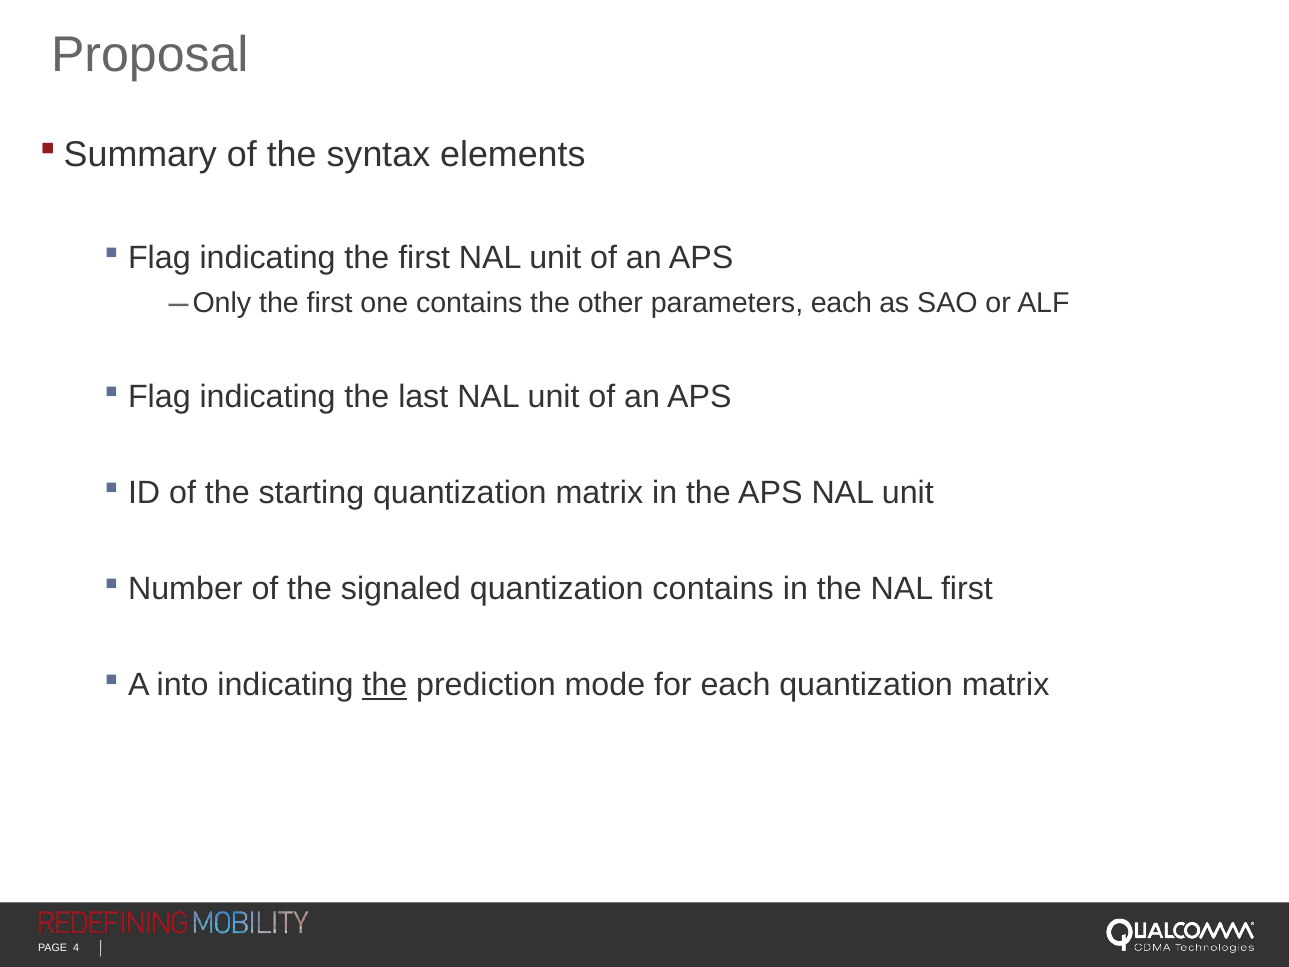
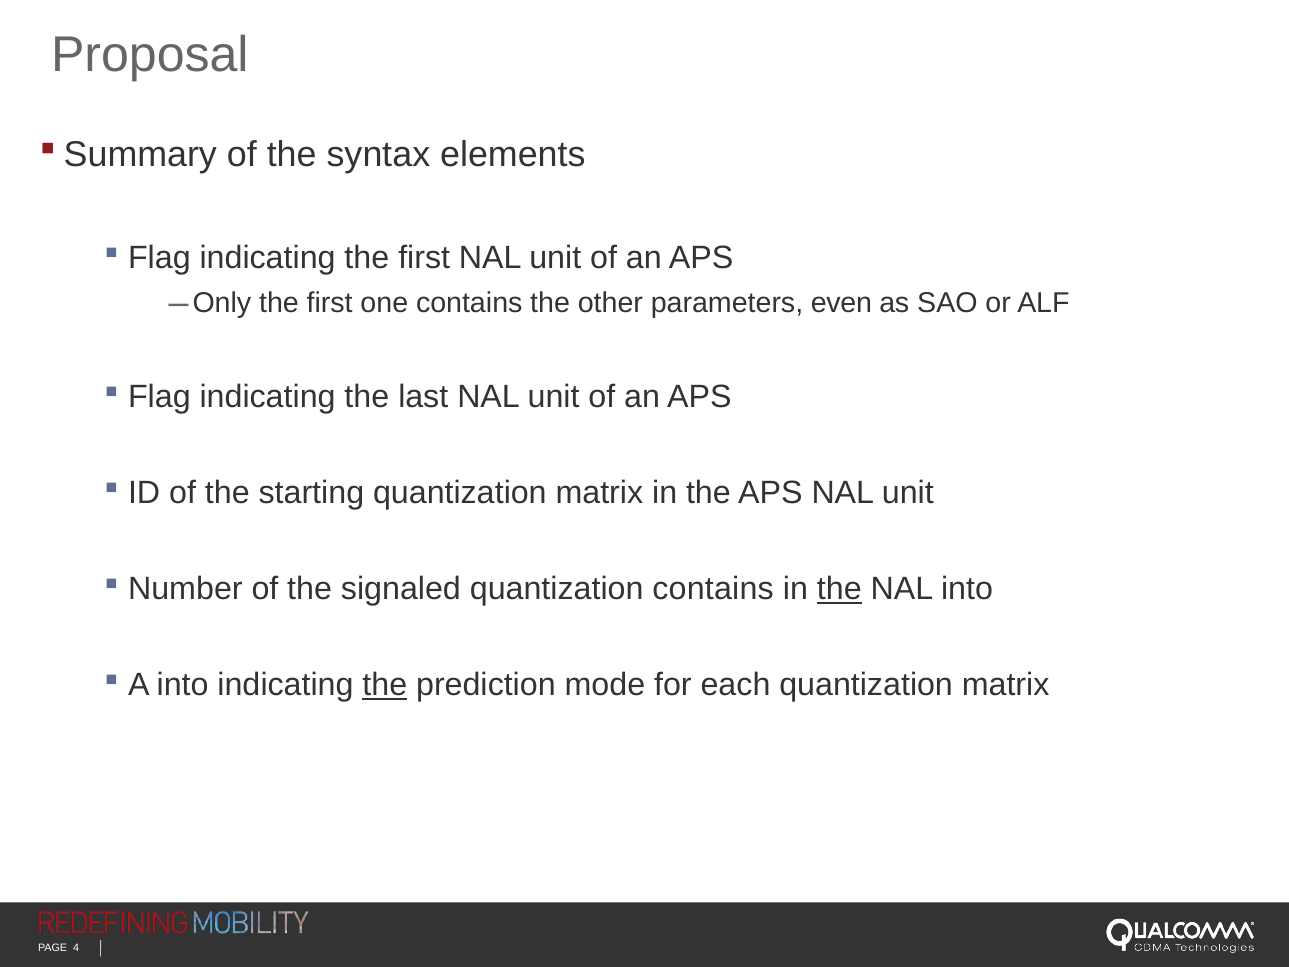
parameters each: each -> even (841, 303)
the underline: none -> present (839, 589)
NAL first: first -> into (967, 589)
